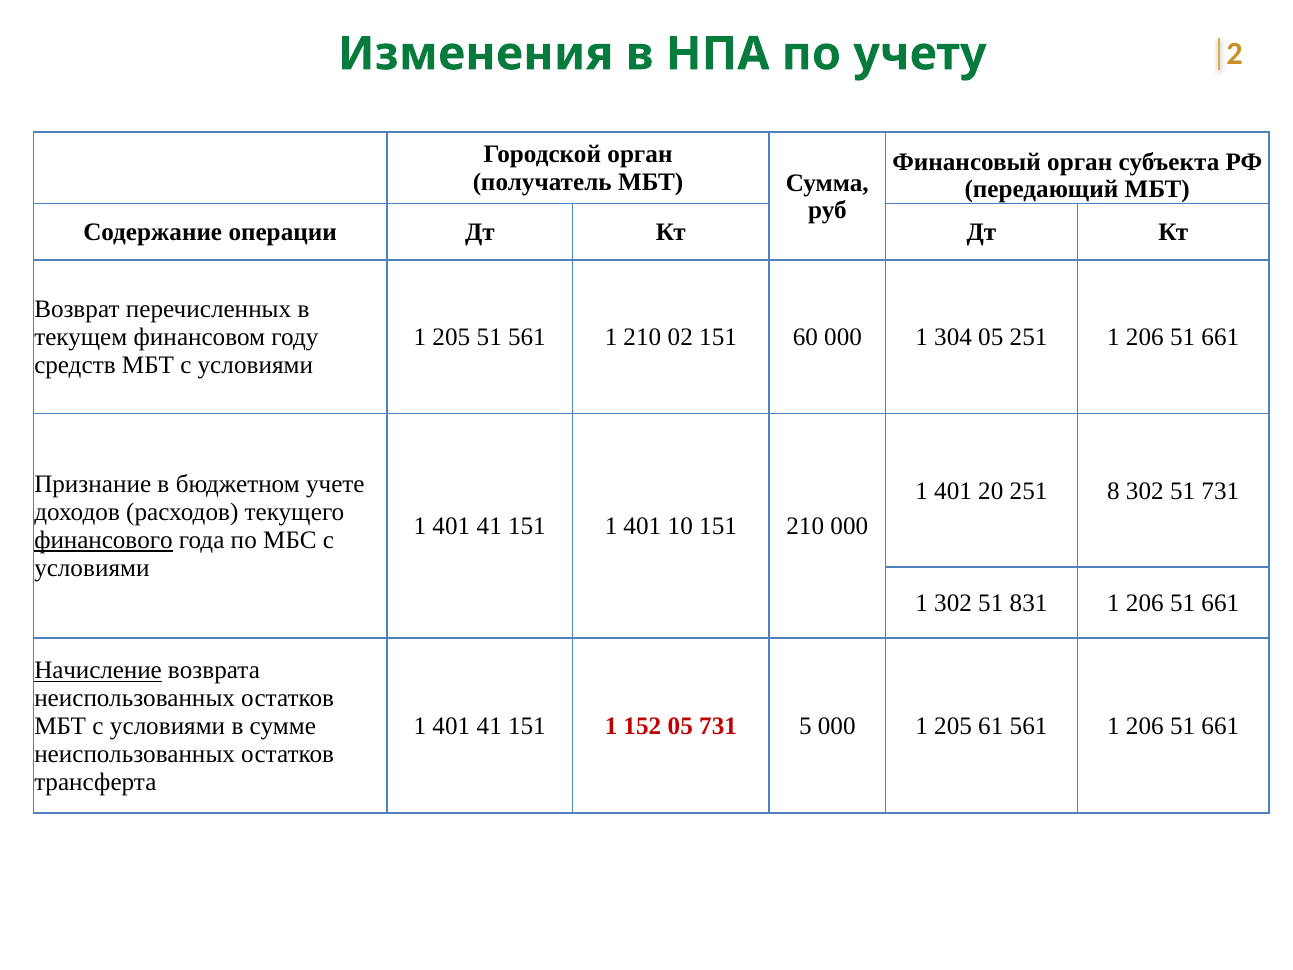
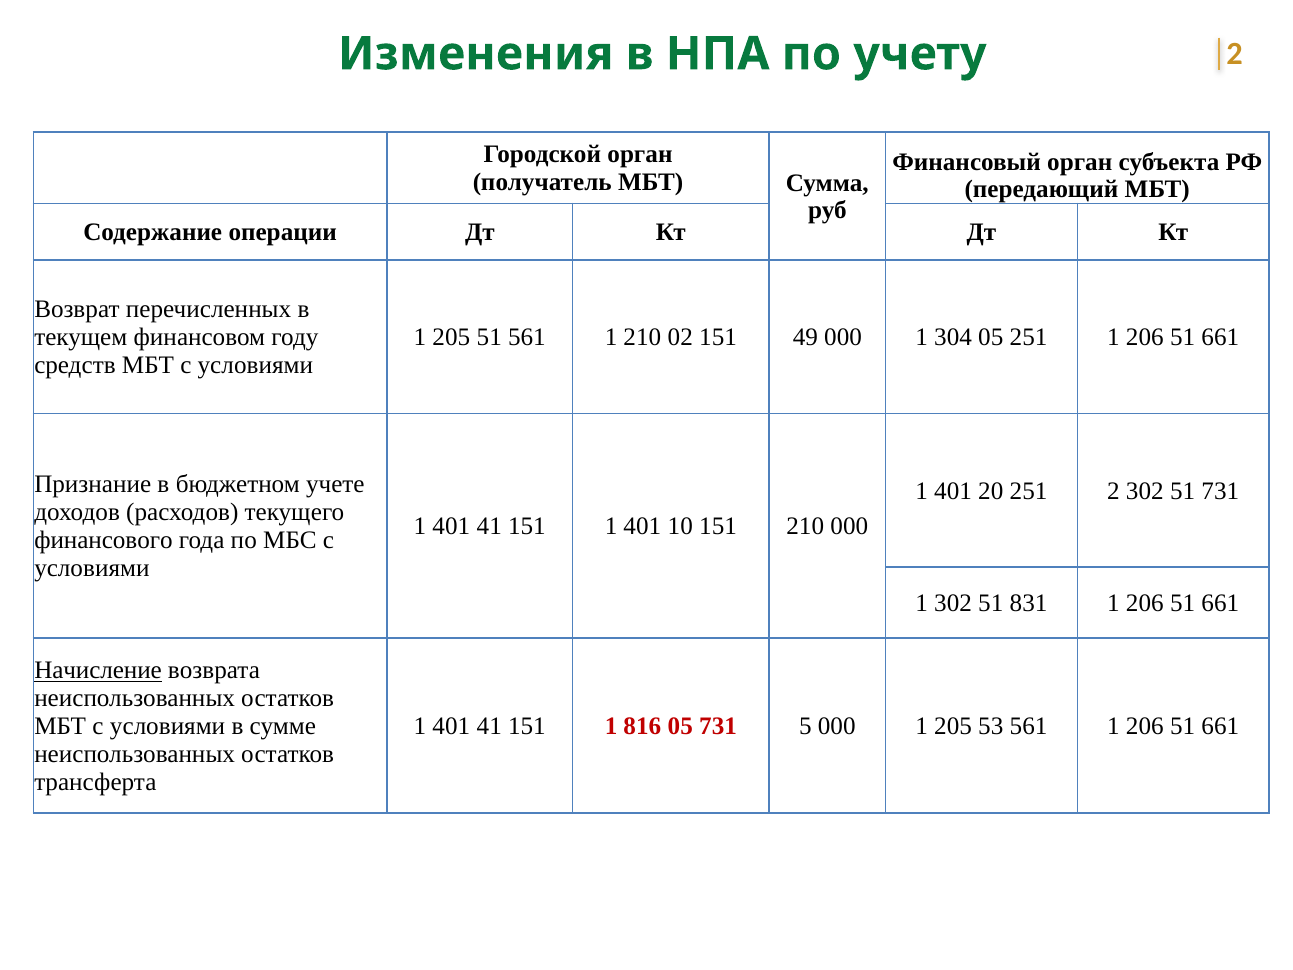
60: 60 -> 49 (805, 337)
251 8: 8 -> 2 (1113, 491)
финансового underline: present -> none (103, 540)
152: 152 -> 816 (642, 726)
61: 61 -> 53 (991, 726)
